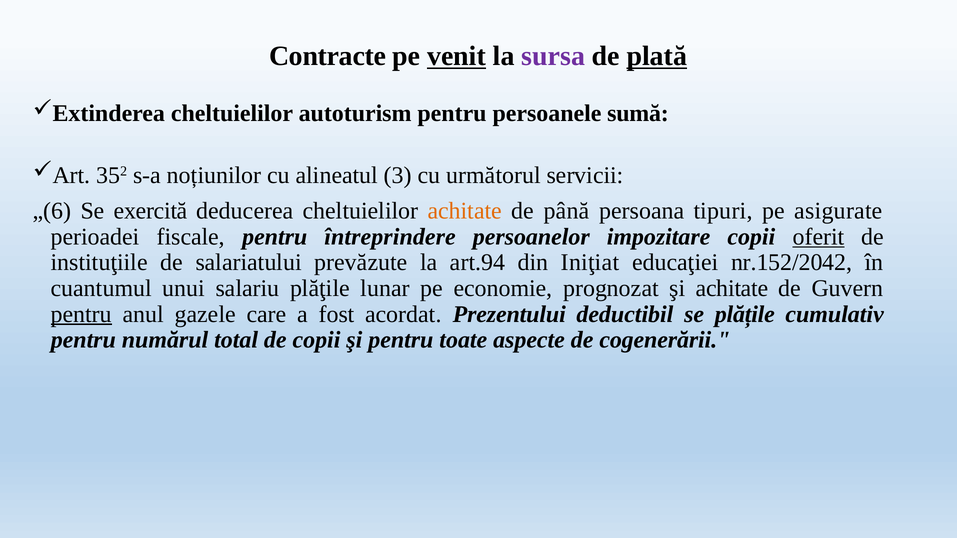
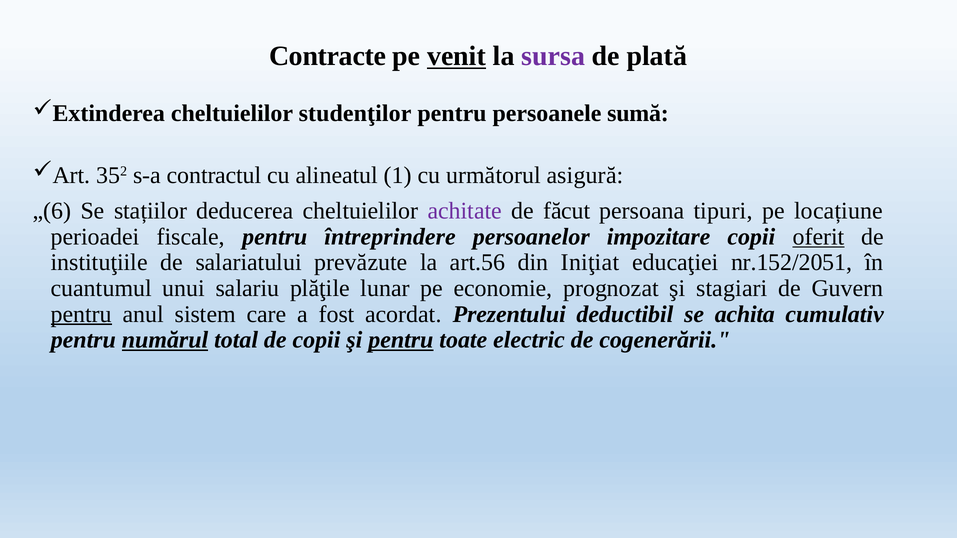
plată underline: present -> none (657, 56)
autoturism: autoturism -> studenţilor (355, 114)
noțiunilor: noțiunilor -> contractul (214, 175)
3: 3 -> 1 (398, 175)
servicii: servicii -> asigură (585, 175)
exercită: exercită -> stațiilor (151, 211)
achitate colour: orange -> purple (465, 211)
până: până -> făcut (567, 211)
asigurate: asigurate -> locațiune (838, 211)
art.94: art.94 -> art.56 (477, 263)
nr.152/2042: nr.152/2042 -> nr.152/2051 (792, 263)
şi achitate: achitate -> stagiari (732, 288)
gazele: gazele -> sistem (205, 314)
plățile: plățile -> achita (745, 314)
numărul underline: none -> present (165, 340)
pentru underline: none -> present (401, 340)
aspecte: aspecte -> electric (529, 340)
